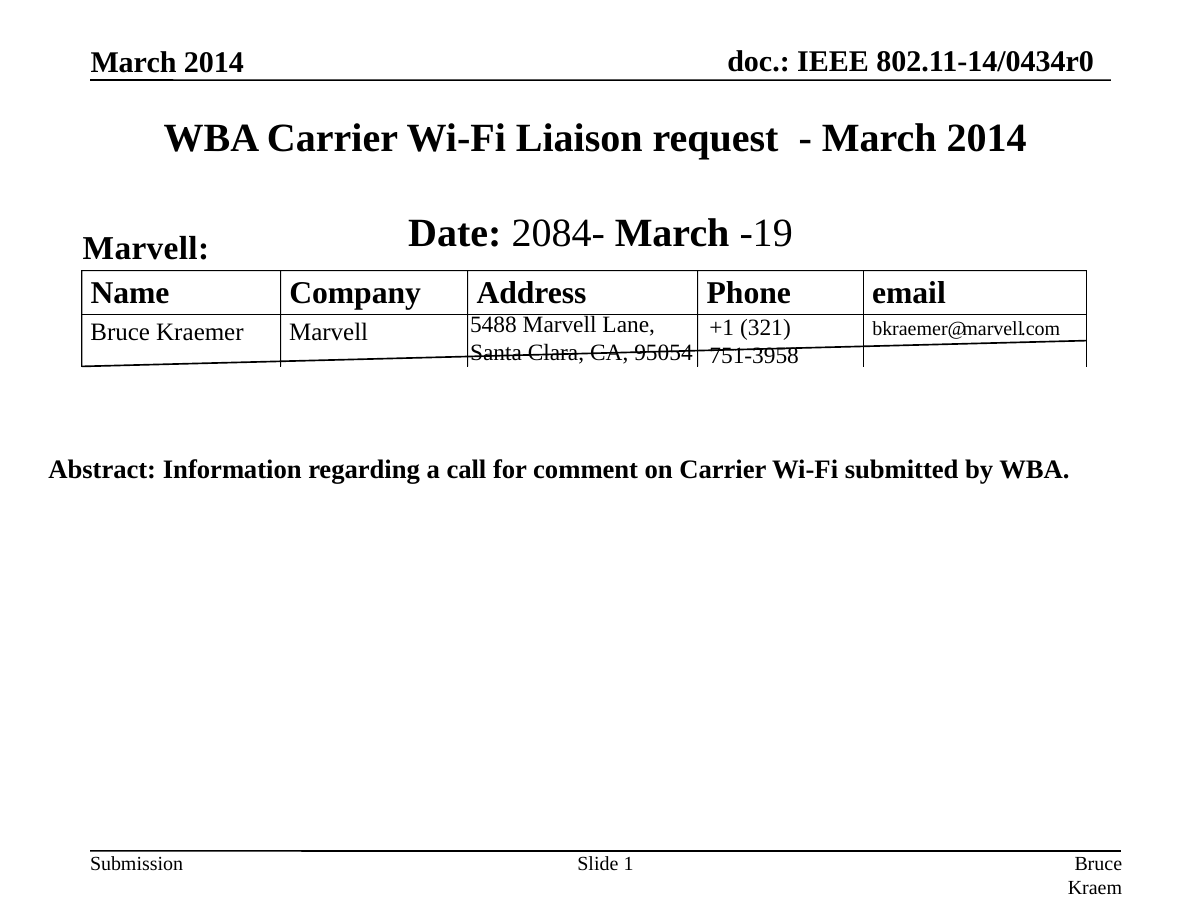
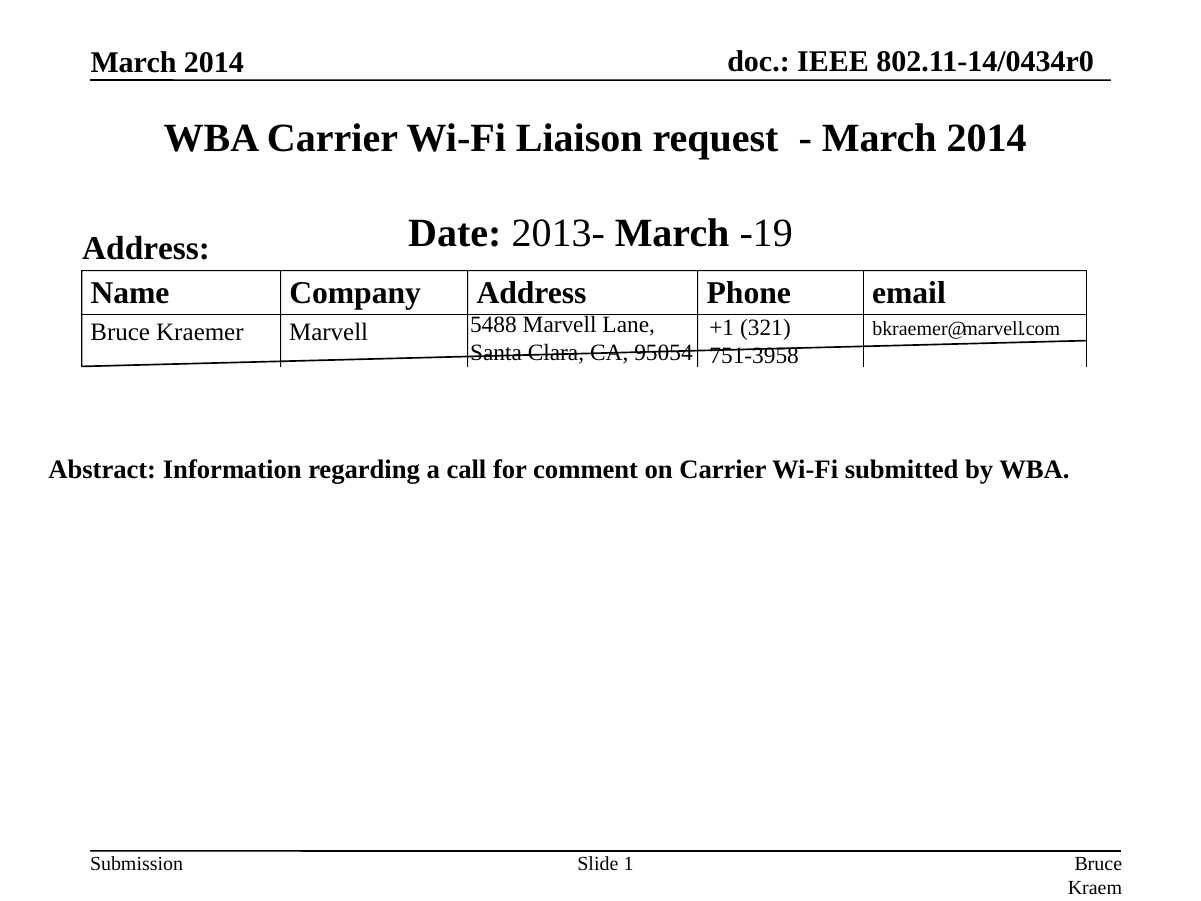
2084-: 2084- -> 2013- (558, 233)
Marvell: Marvell -> Address (146, 249)
